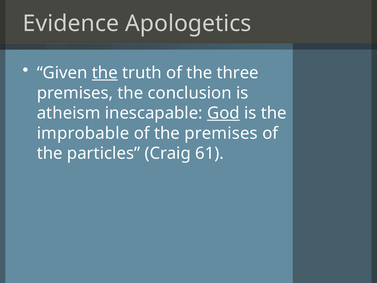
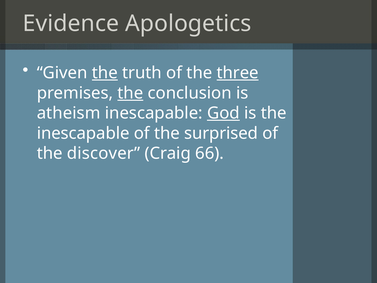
three underline: none -> present (238, 73)
the underline: none -> present (130, 93)
improbable: improbable -> inescapable (83, 133)
the premises: premises -> surprised (221, 133)
particles: particles -> discover (104, 153)
61: 61 -> 66 (210, 153)
